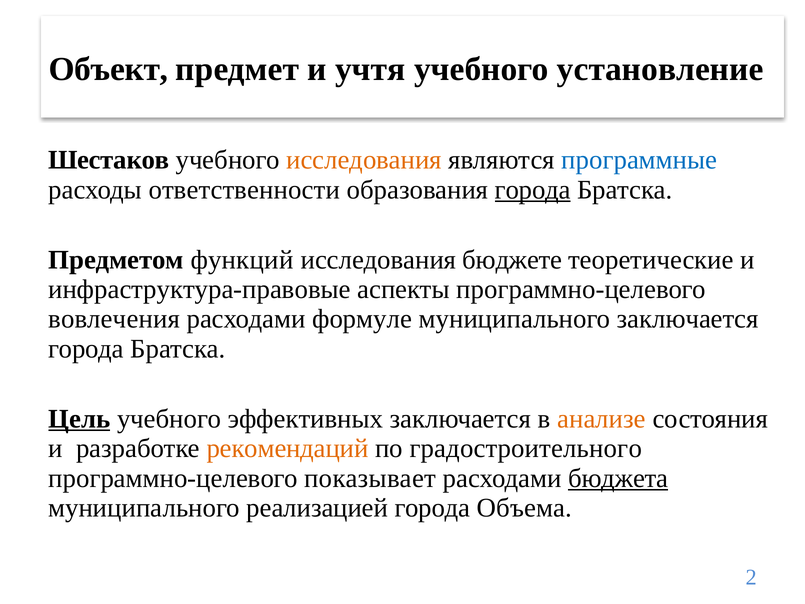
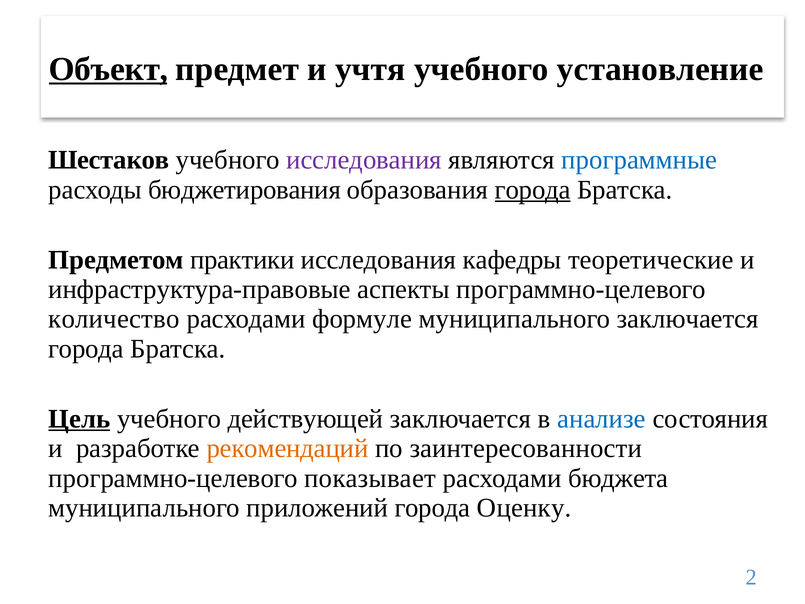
Объект underline: none -> present (108, 69)
исследования colour: orange -> purple (364, 160)
ответственности: ответственности -> бюджетирования (244, 190)
функций: функций -> практики (242, 260)
бюджете: бюджете -> кафедры (512, 260)
вовлечения: вовлечения -> количество (114, 319)
эффективных: эффективных -> действующей (305, 419)
анализе colour: orange -> blue (602, 419)
градостроительного: градостроительного -> заинтересованности (526, 448)
бюджета underline: present -> none (618, 478)
реализацией: реализацией -> приложений (317, 508)
Объема: Объема -> Оценку (524, 508)
